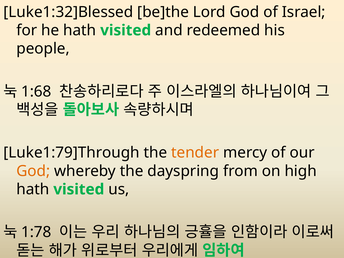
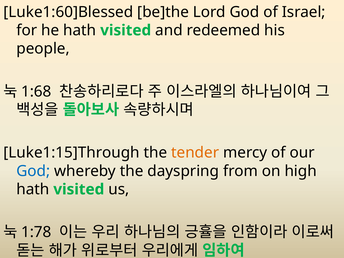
Luke1:32]Blessed: Luke1:32]Blessed -> Luke1:60]Blessed (68, 12)
Luke1:79]Through: Luke1:79]Through -> Luke1:15]Through (72, 153)
God colour: orange -> blue (33, 171)
